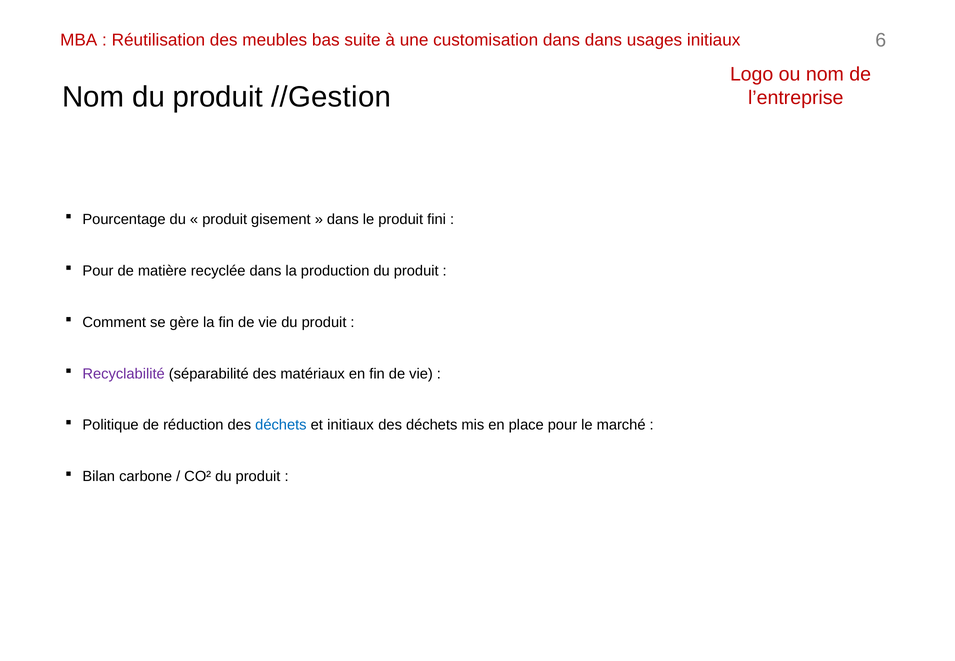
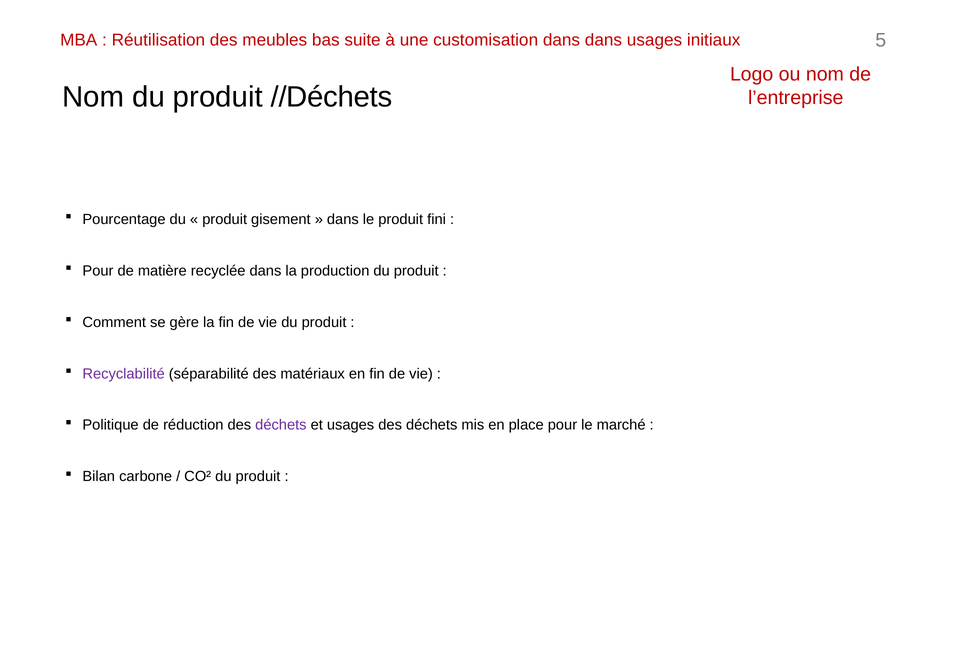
6: 6 -> 5 (881, 40)
//Gestion: //Gestion -> //Déchets (332, 97)
déchets colour: blue -> purple (281, 425)
et initiaux: initiaux -> usages (351, 425)
